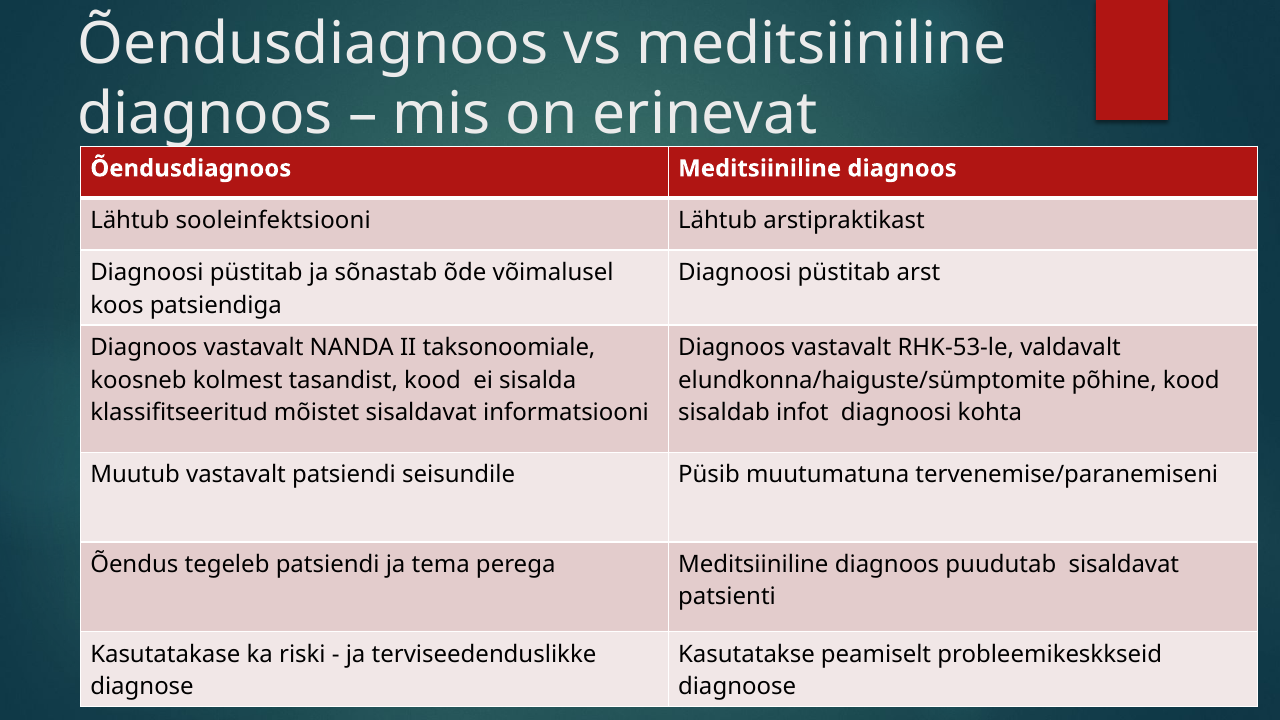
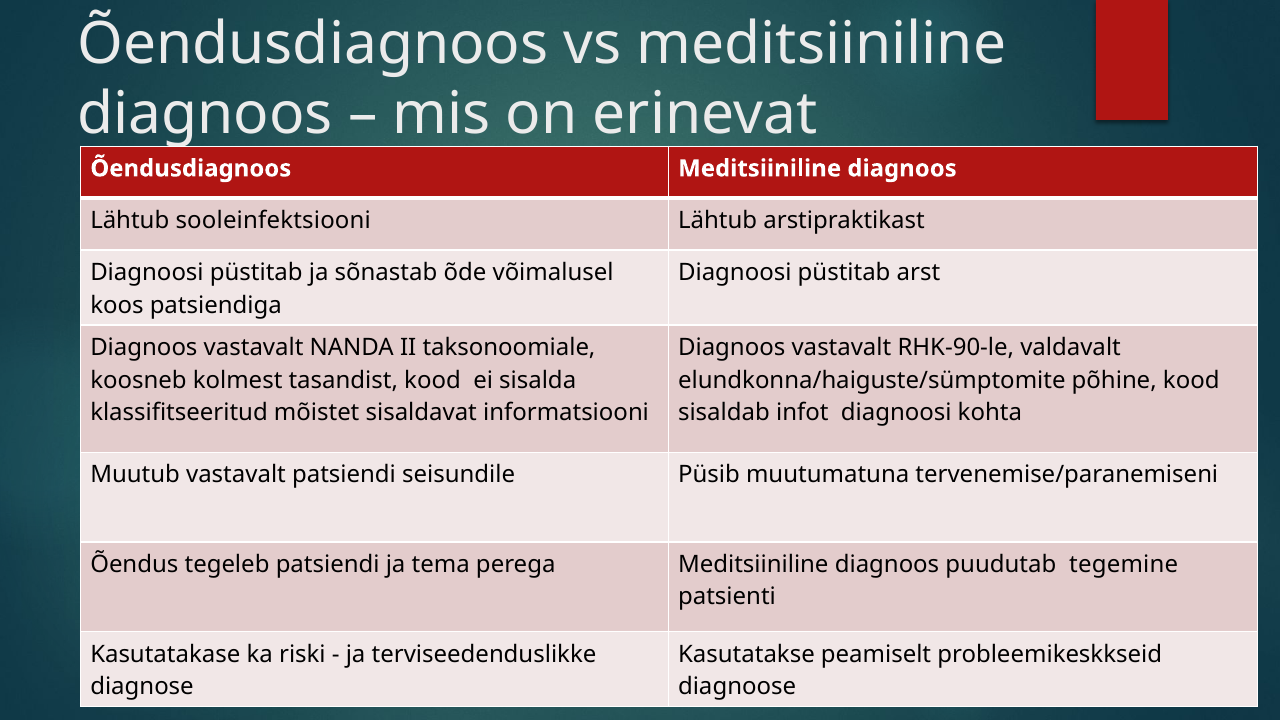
RHK-53-le: RHK-53-le -> RHK-90-le (956, 347)
puudutab sisaldavat: sisaldavat -> tegemine (1124, 564)
